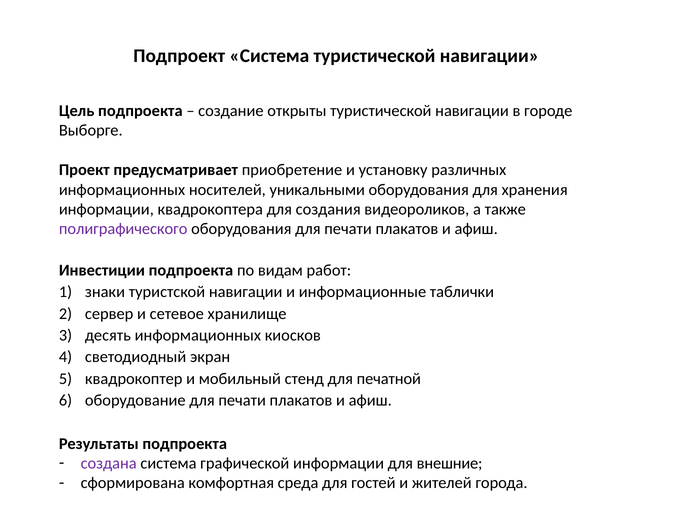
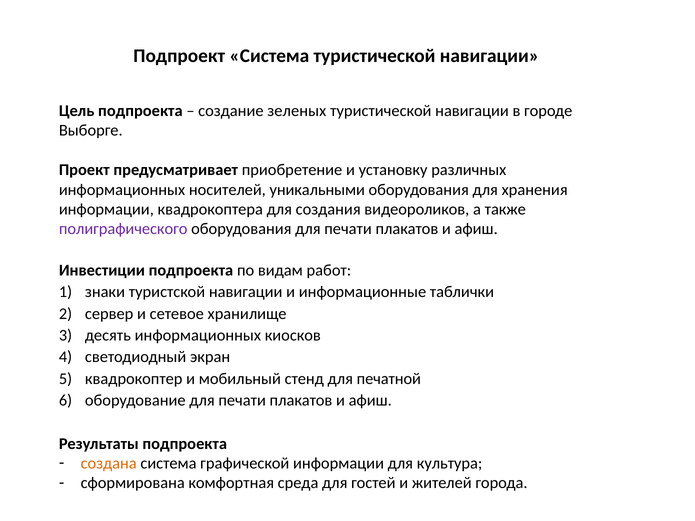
открыты: открыты -> зеленых (297, 111)
создана colour: purple -> orange (109, 464)
внешние: внешние -> культура (450, 464)
